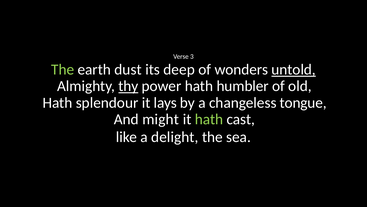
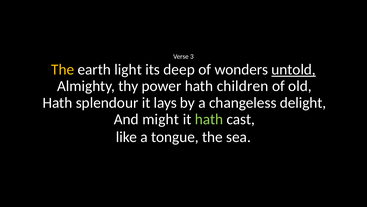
The colour: light green -> yellow (63, 69)
dust: dust -> light (128, 69)
thy underline: present -> none (128, 86)
humbler: humbler -> children (243, 86)
tongue: tongue -> delight (303, 102)
delight: delight -> tongue (175, 137)
